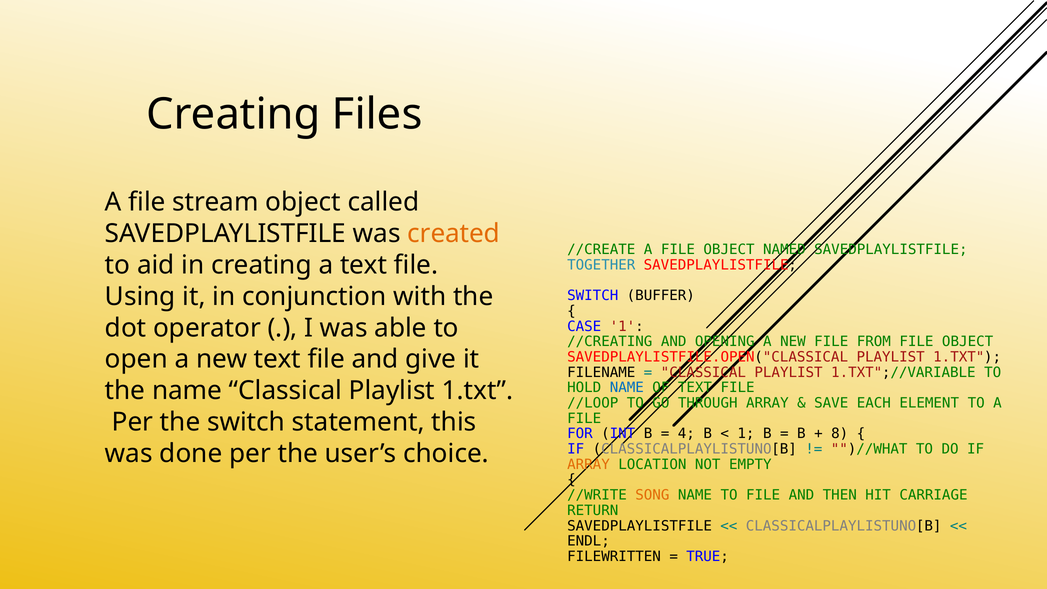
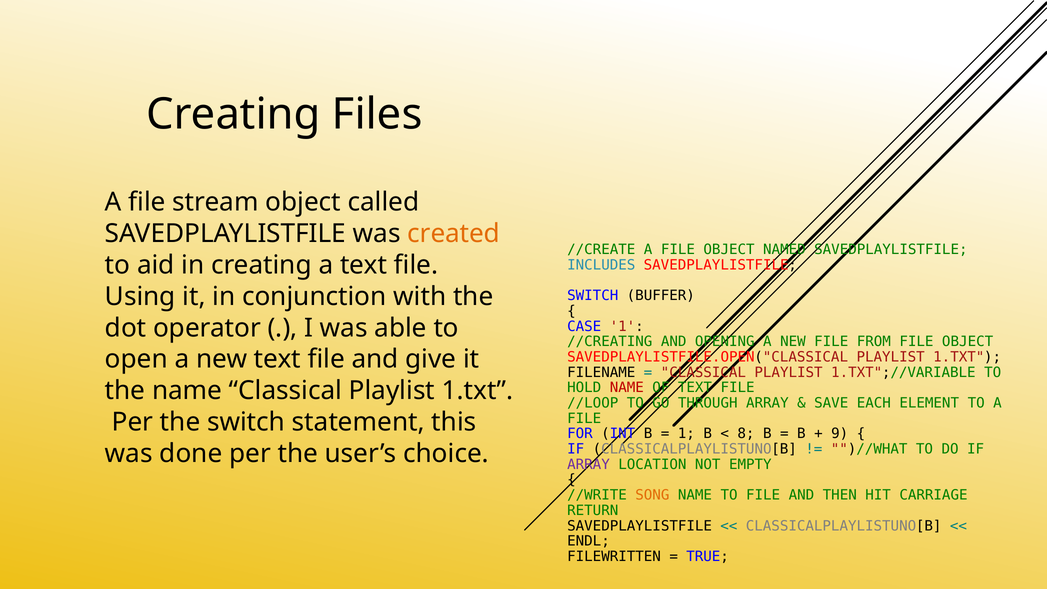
TOGETHER: TOGETHER -> INCLUDES (601, 265)
NAME colour: blue -> red (627, 388)
4: 4 -> 1 (686, 434)
1: 1 -> 8 (746, 434)
8: 8 -> 9 (840, 434)
ARRAY colour: orange -> purple (588, 464)
